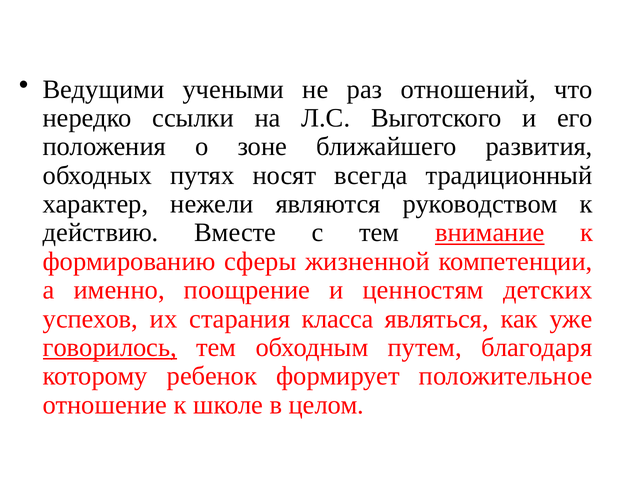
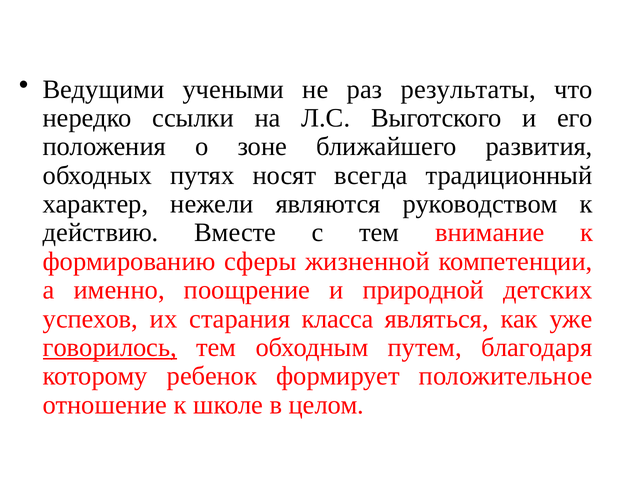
отношений: отношений -> результаты (468, 89)
внимание underline: present -> none (490, 233)
ценностям: ценностям -> природной (423, 290)
